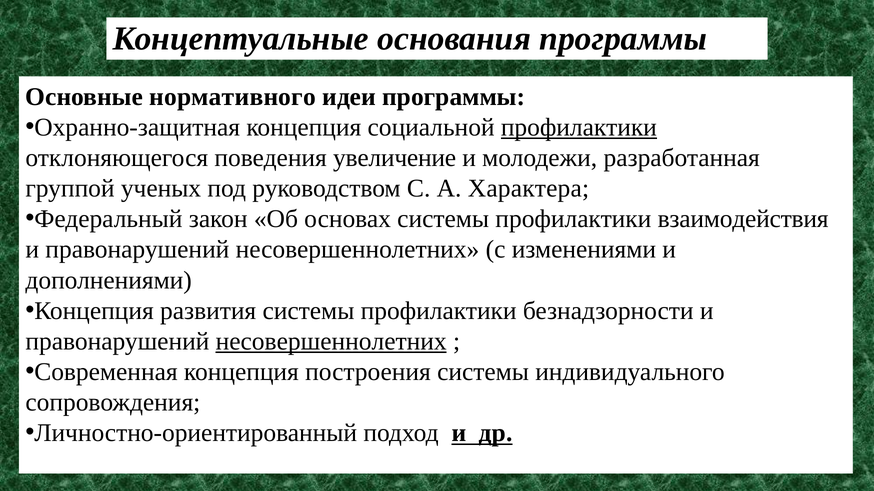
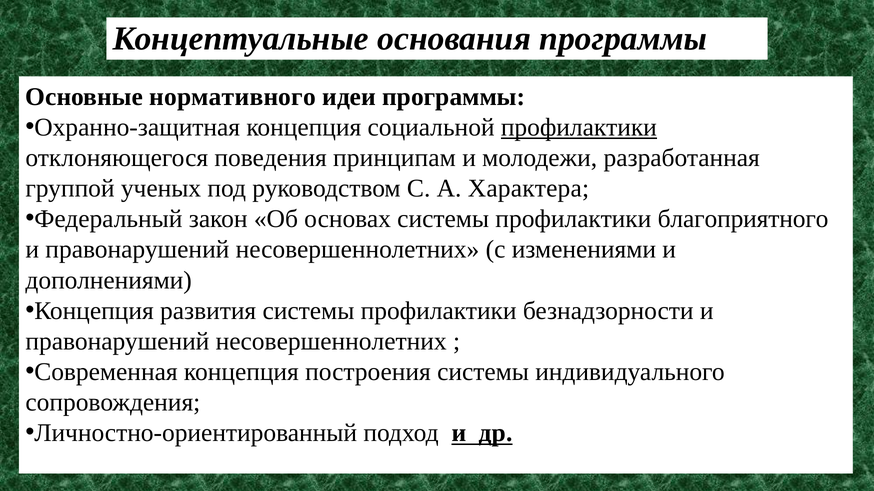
увеличение: увеличение -> принципам (394, 158)
взаимодействия: взаимодействия -> благоприятного (743, 219)
несовершеннолетних underline: present -> none (331, 342)
